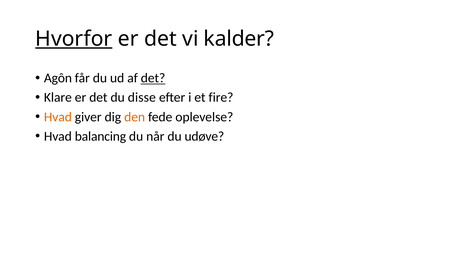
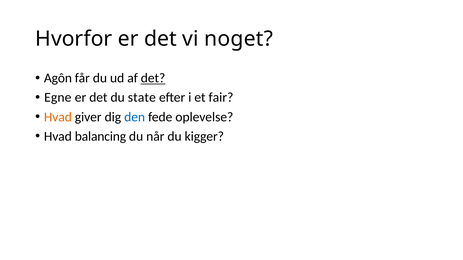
Hvorfor underline: present -> none (74, 39)
kalder: kalder -> noget (239, 39)
Klare: Klare -> Egne (58, 98)
disse: disse -> state (142, 98)
fire: fire -> fair (221, 98)
den colour: orange -> blue (135, 117)
udøve: udøve -> kigger (204, 137)
